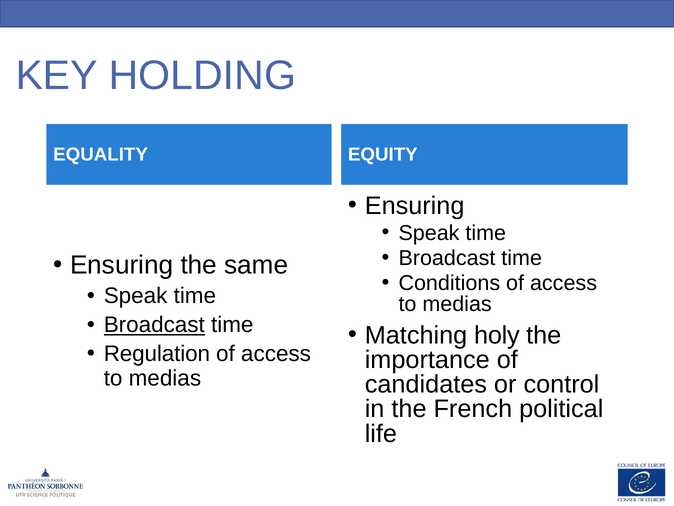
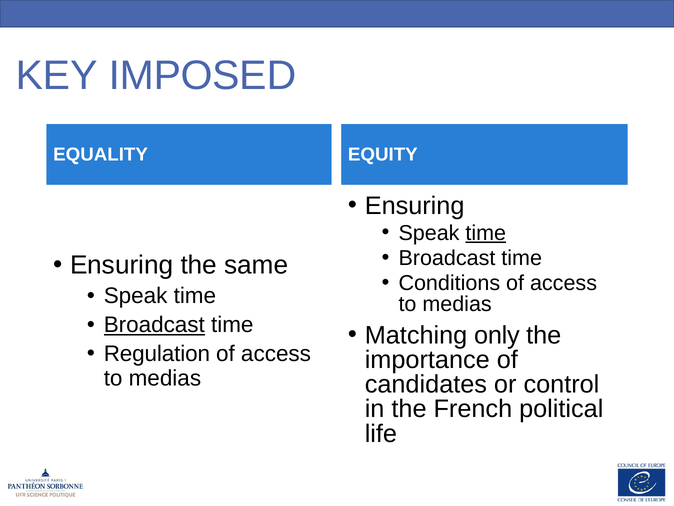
HOLDING: HOLDING -> IMPOSED (202, 75)
time underline: none -> present (486, 233)
holy: holy -> only (497, 335)
